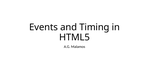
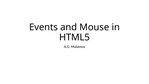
Timing: Timing -> Mouse (94, 27)
